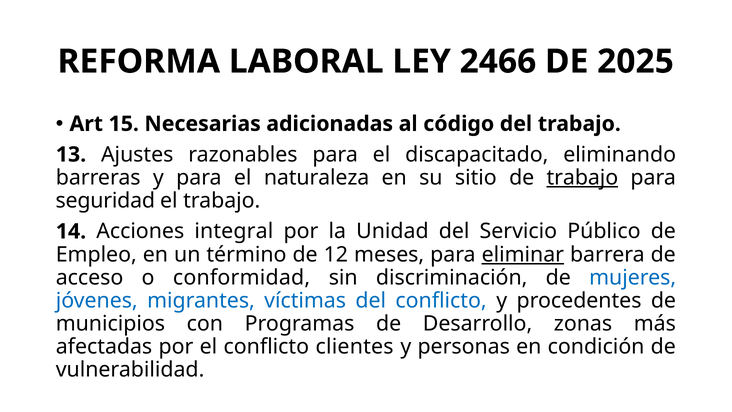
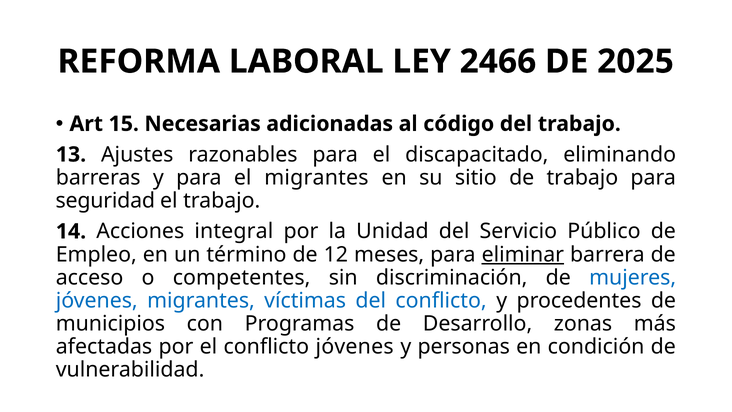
el naturaleza: naturaleza -> migrantes (316, 178)
trabajo underline: present -> none (582, 178)
conformidad: conformidad -> competentes (242, 277)
conflicto clientes: clientes -> jóvenes (355, 347)
